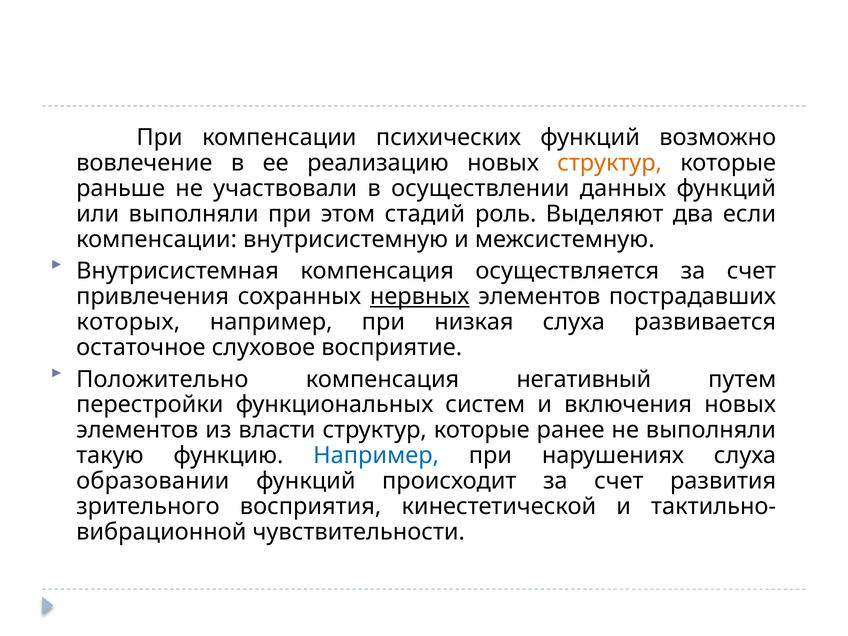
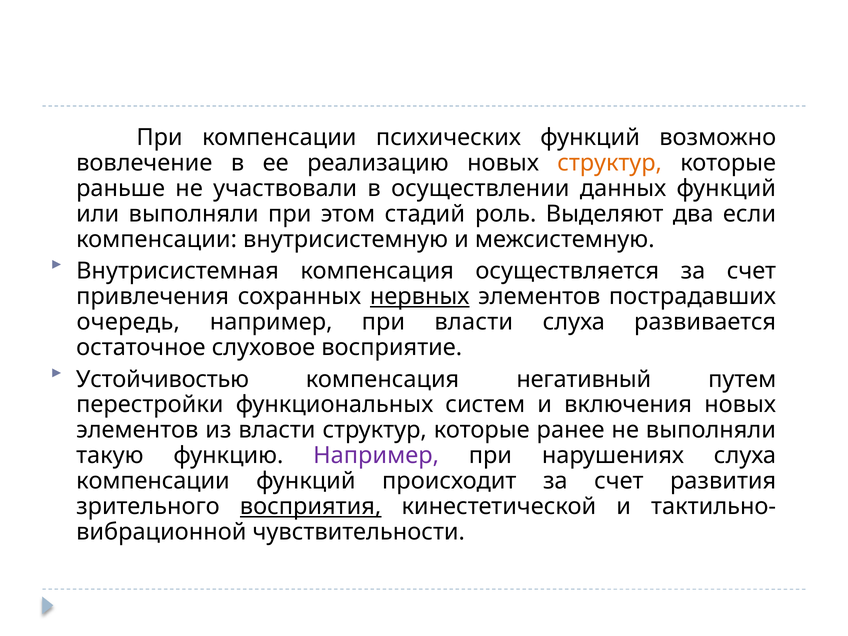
которых: которых -> очередь (128, 322)
при низкая: низкая -> власти (474, 322)
Положительно: Положительно -> Устойчивостью (162, 379)
Например colour: blue -> purple (376, 456)
образовании: образовании -> компенсации (153, 481)
восприятия underline: none -> present (311, 506)
